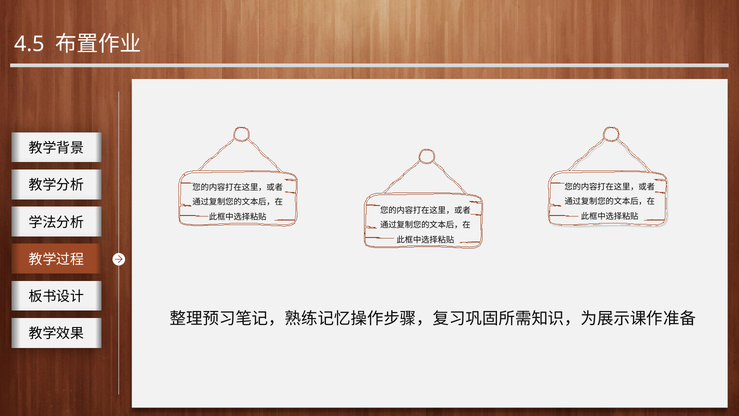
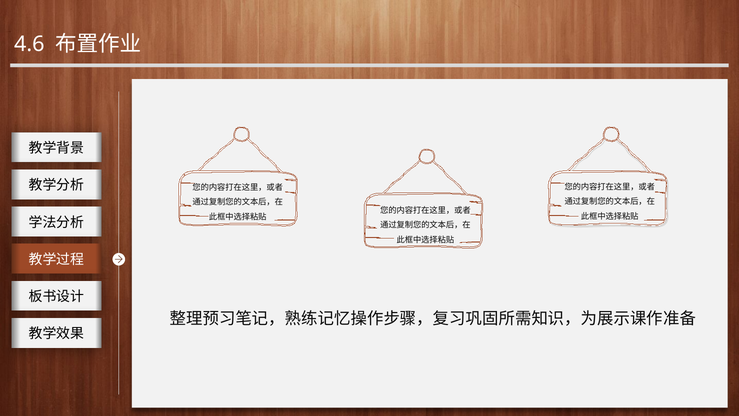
4.5: 4.5 -> 4.6 (29, 44)
